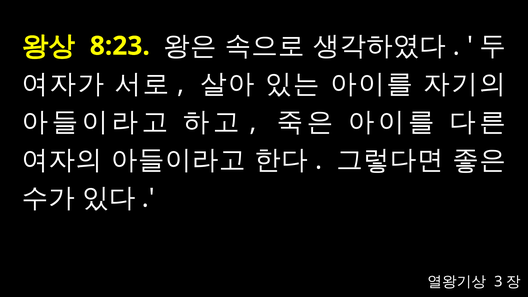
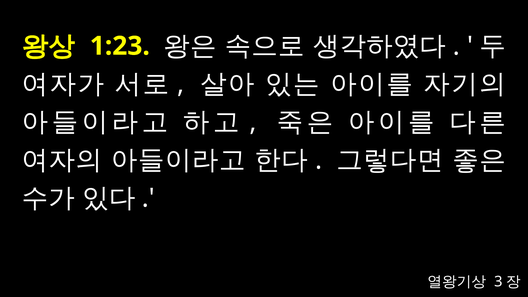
8:23: 8:23 -> 1:23 (120, 46)
